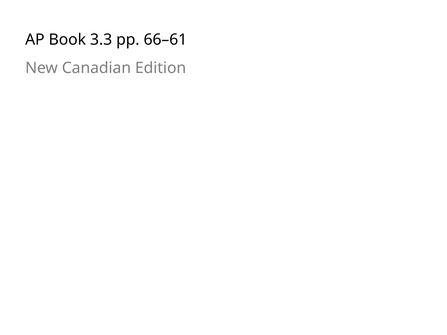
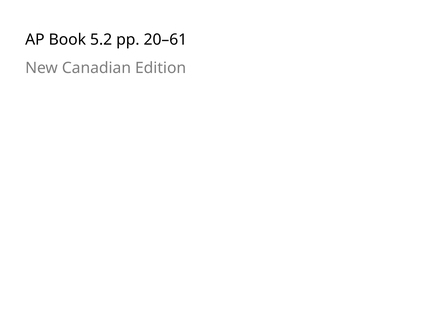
3.3: 3.3 -> 5.2 (101, 40)
66–61: 66–61 -> 20–61 (165, 40)
